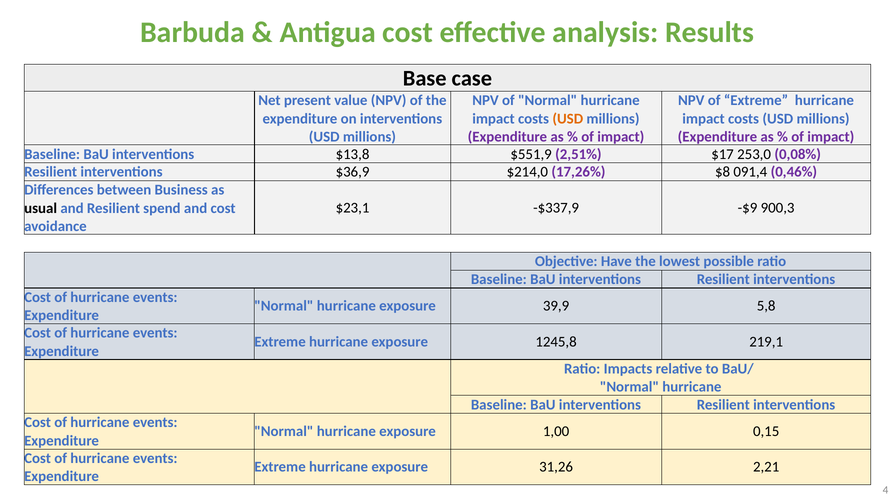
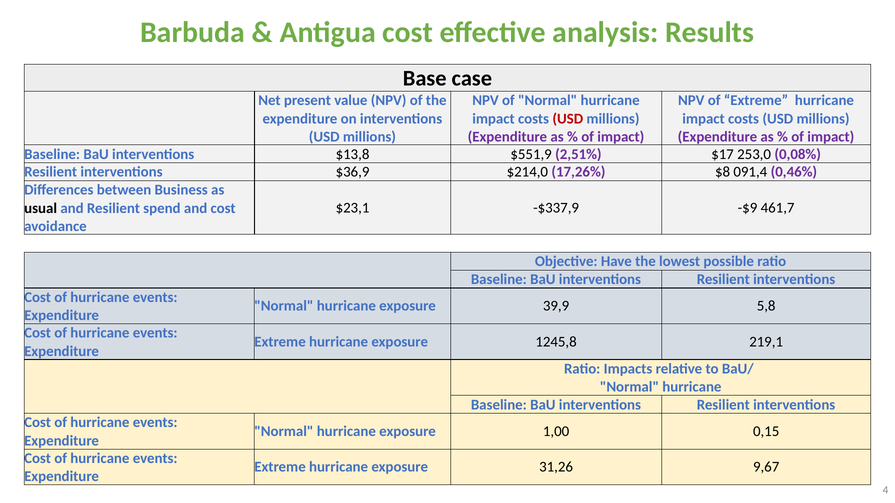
USD colour: orange -> red (568, 119)
900,3: 900,3 -> 461,7 (778, 208)
2,21: 2,21 -> 9,67 (766, 467)
